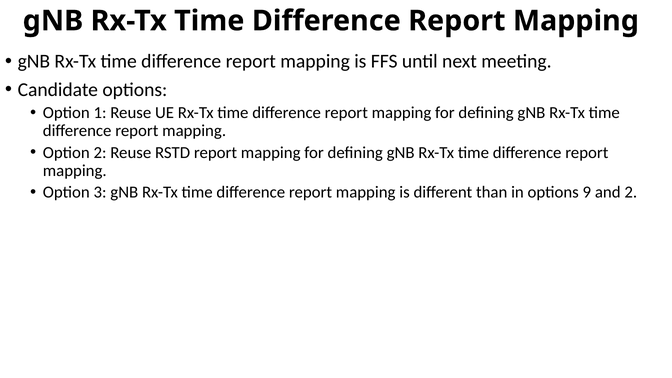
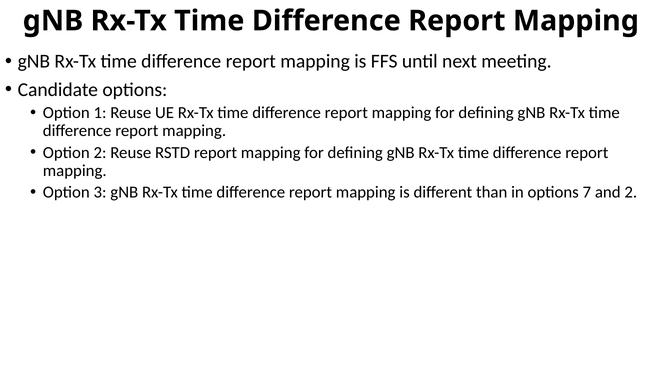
9: 9 -> 7 (587, 192)
